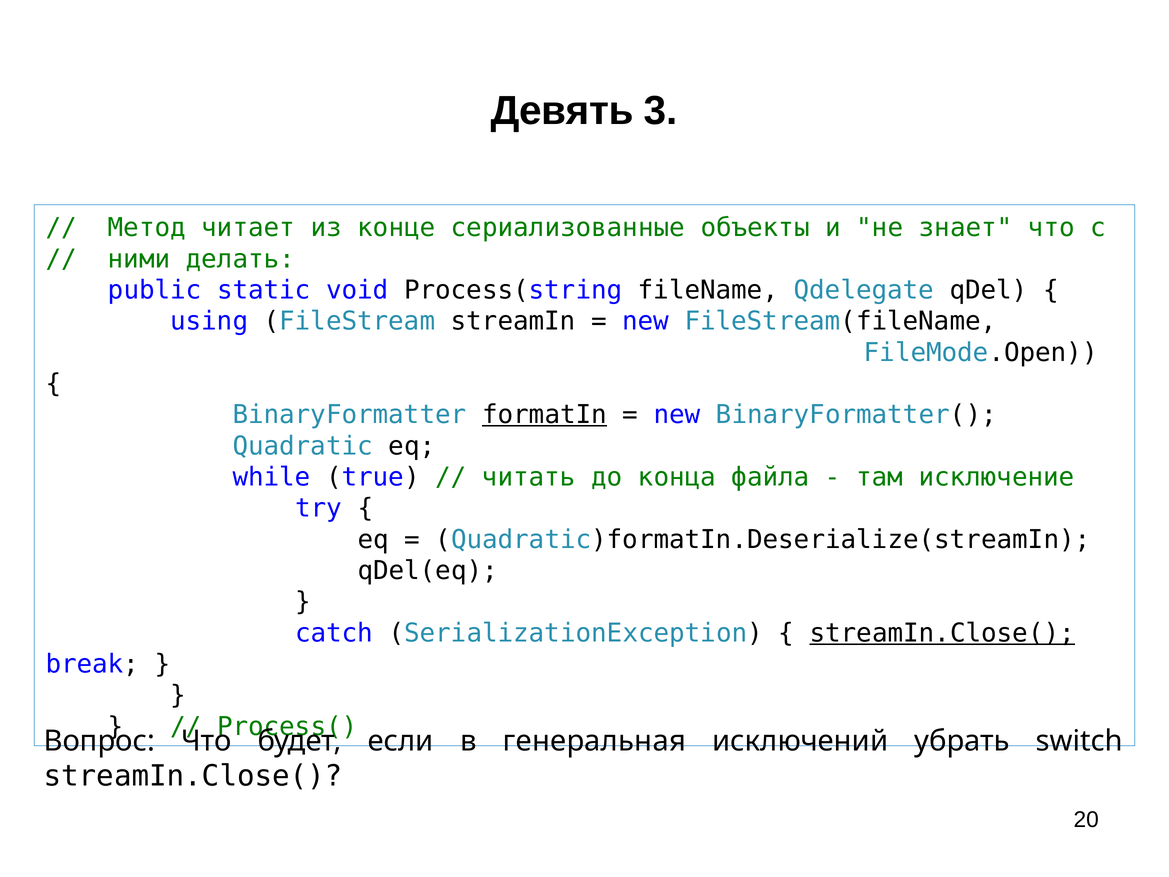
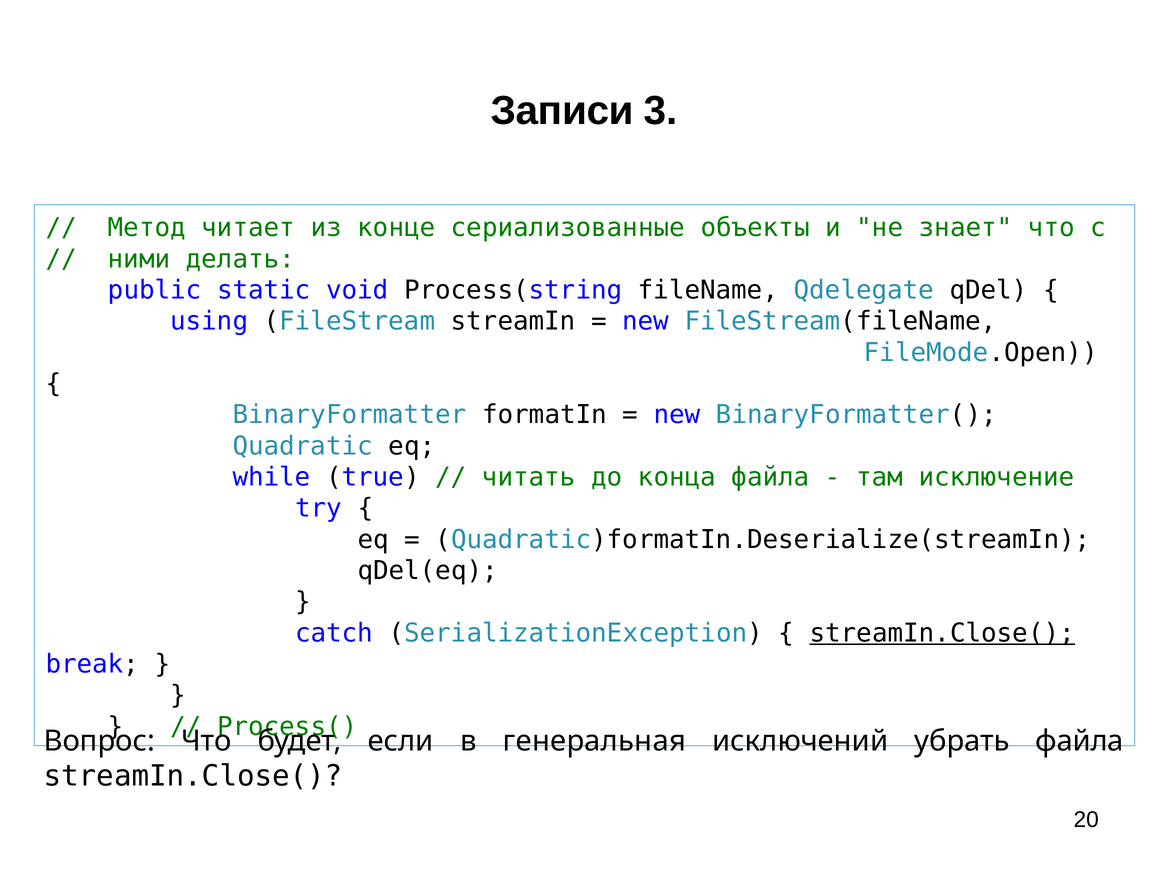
Девять: Девять -> Записи (562, 111)
formatIn underline: present -> none (545, 415)
убрать switch: switch -> файла (1080, 741)
